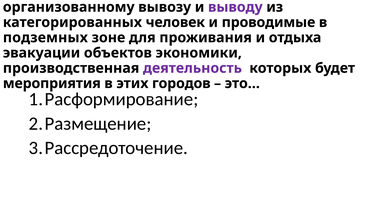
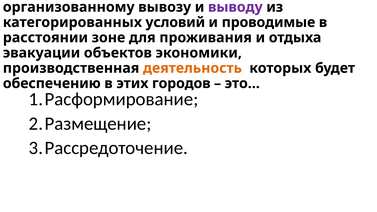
человек: человек -> условий (175, 22)
подземных: подземных -> расстоянии (45, 38)
деятельность colour: purple -> orange (192, 68)
мероприятия: мероприятия -> обеспечению (52, 83)
